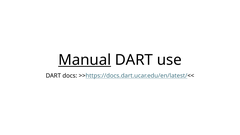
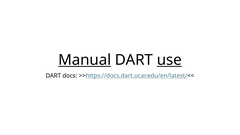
use underline: none -> present (169, 60)
